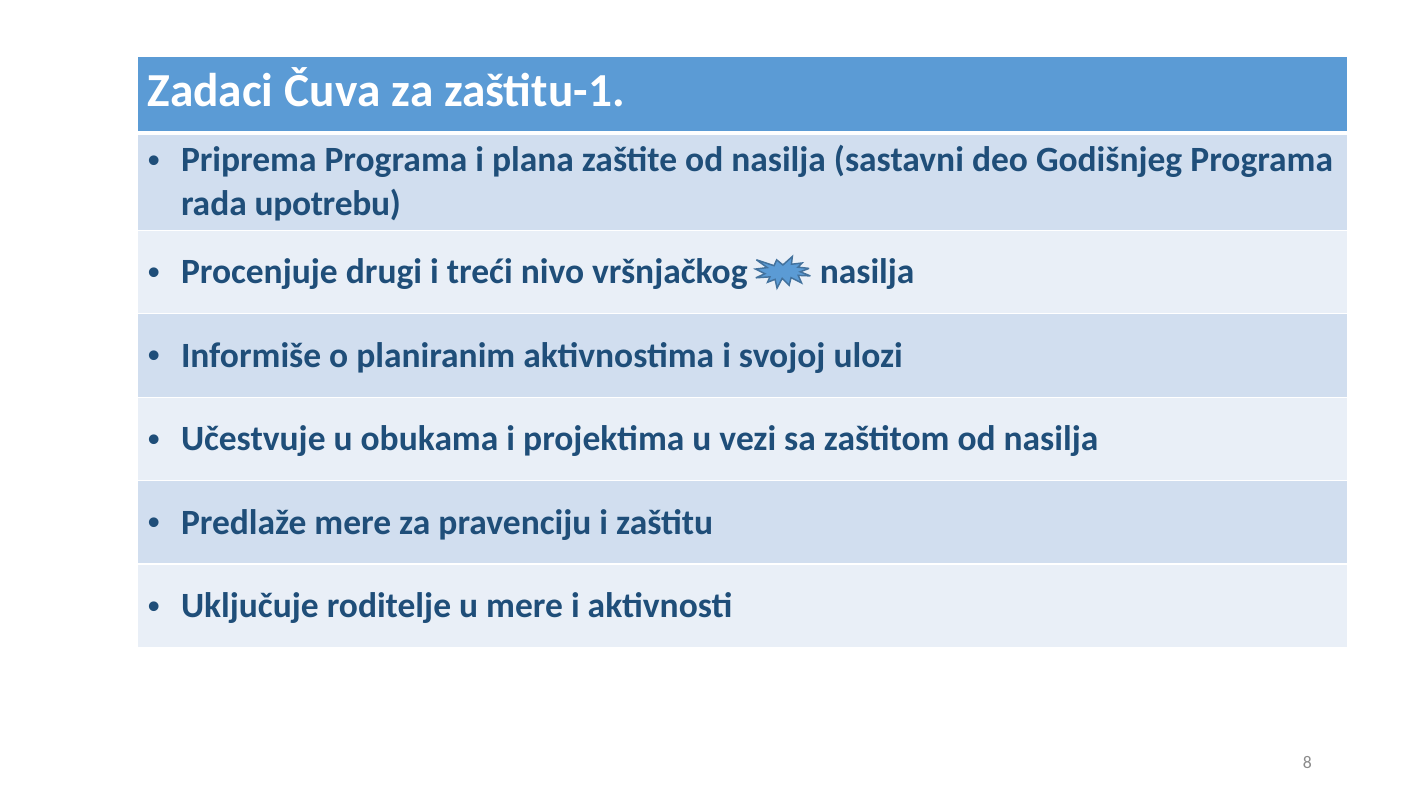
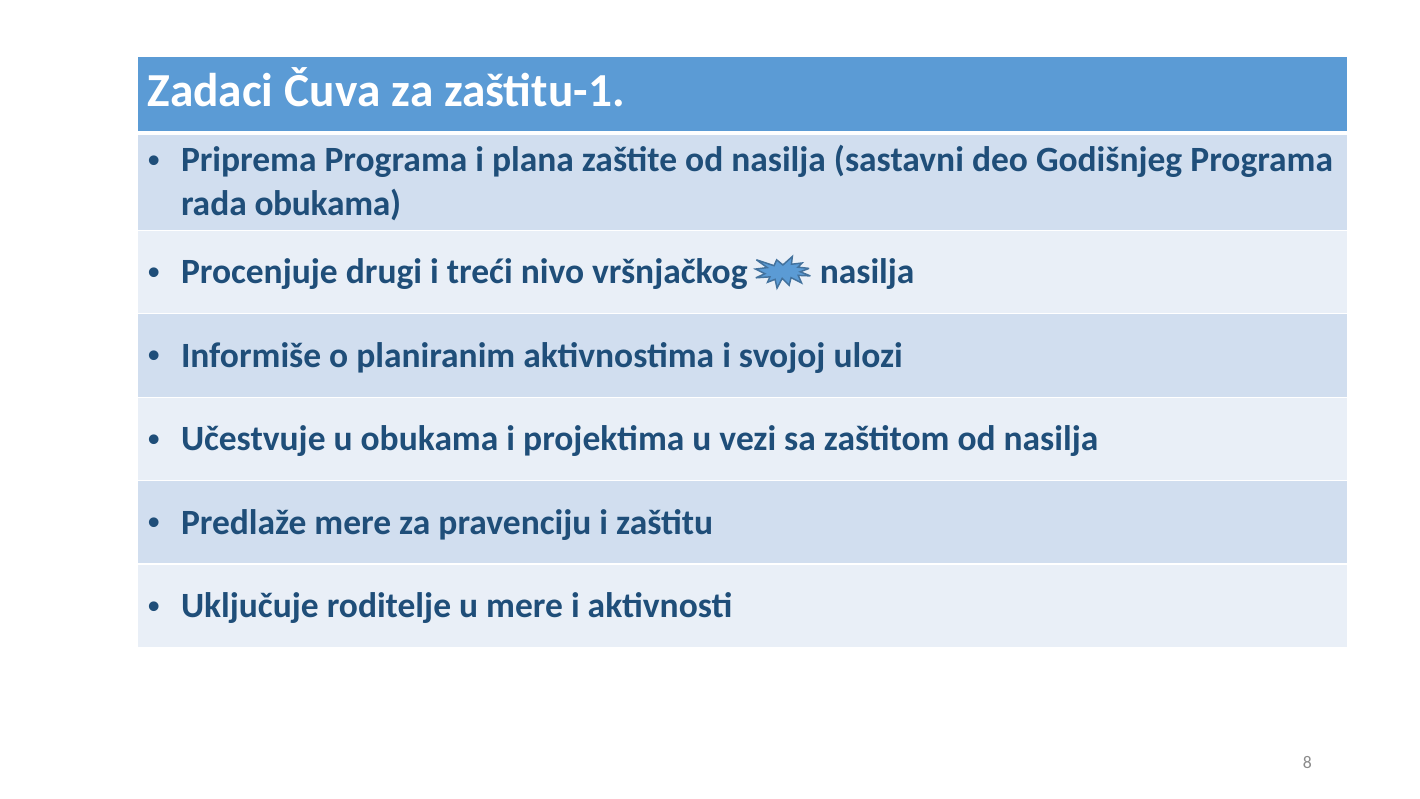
rada upotrebu: upotrebu -> obukama (328, 203)
